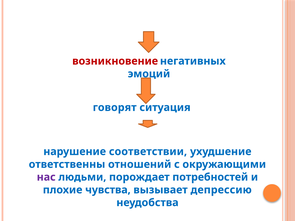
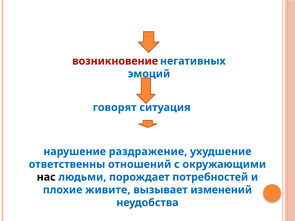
соответствии: соответствии -> раздражение (148, 152)
нас colour: purple -> black (46, 177)
чувства: чувства -> живите (108, 190)
депрессию: депрессию -> изменений (221, 190)
